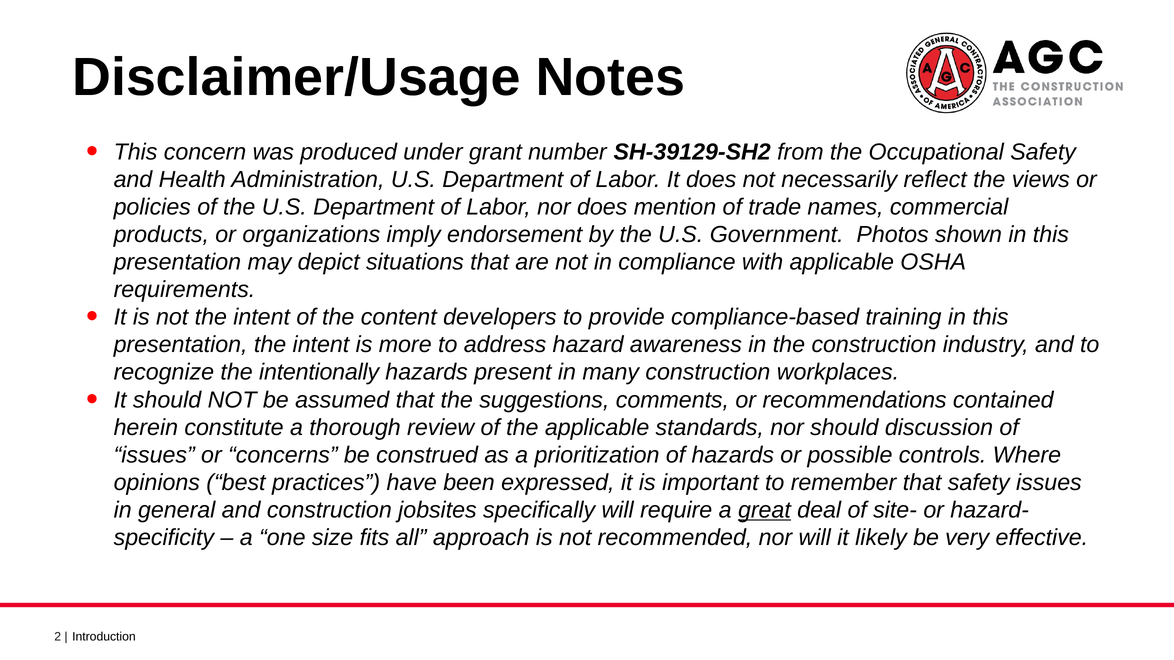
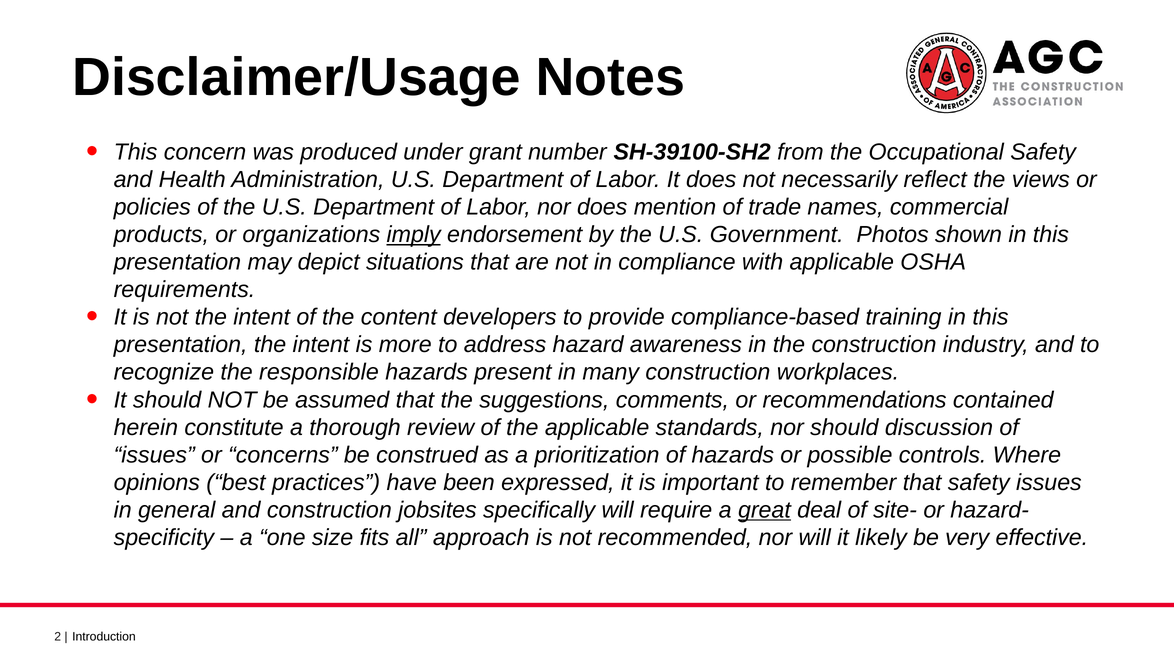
SH-39129-SH2: SH-39129-SH2 -> SH-39100-SH2 (692, 152)
imply underline: none -> present (414, 235)
intentionally: intentionally -> responsible (319, 373)
